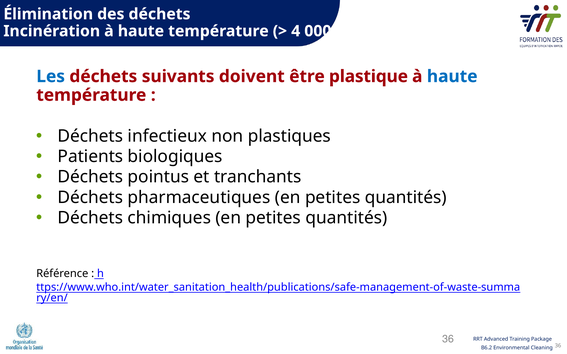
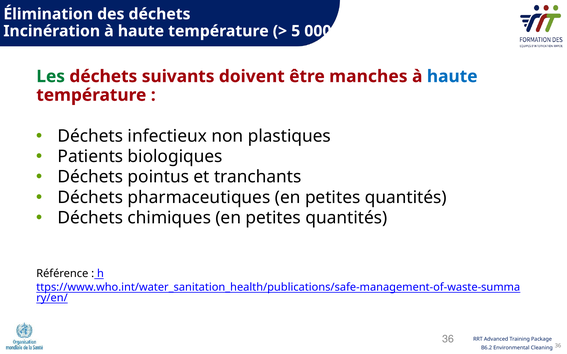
4: 4 -> 5 (296, 31)
Les colour: blue -> green (51, 76)
plastique: plastique -> manches (368, 76)
